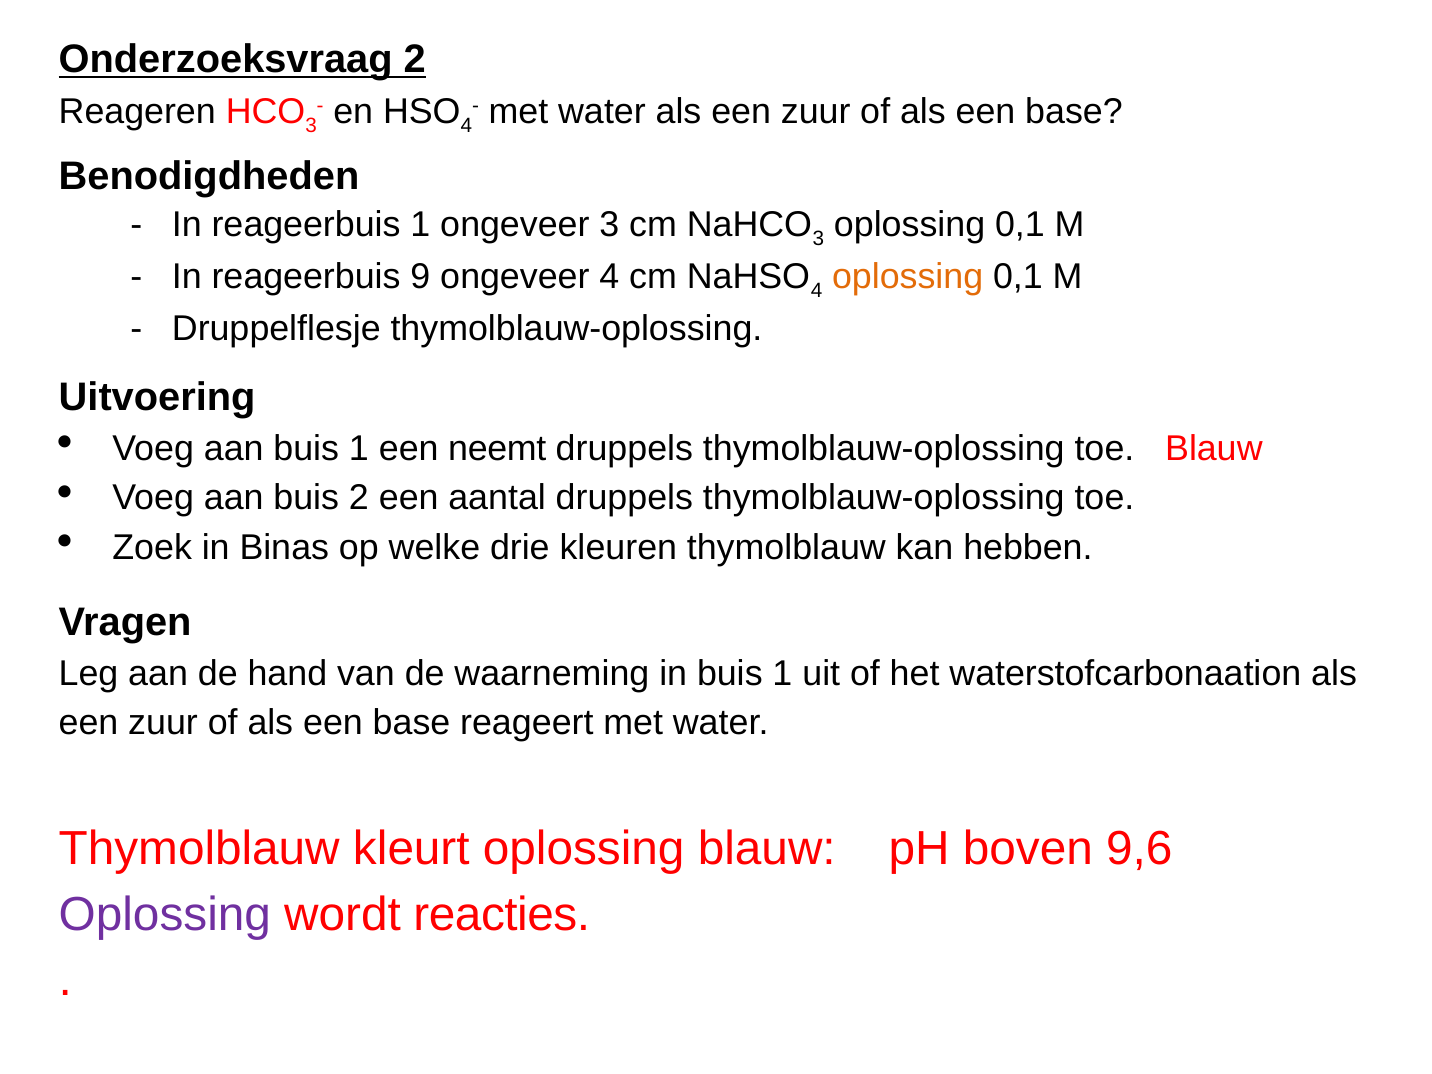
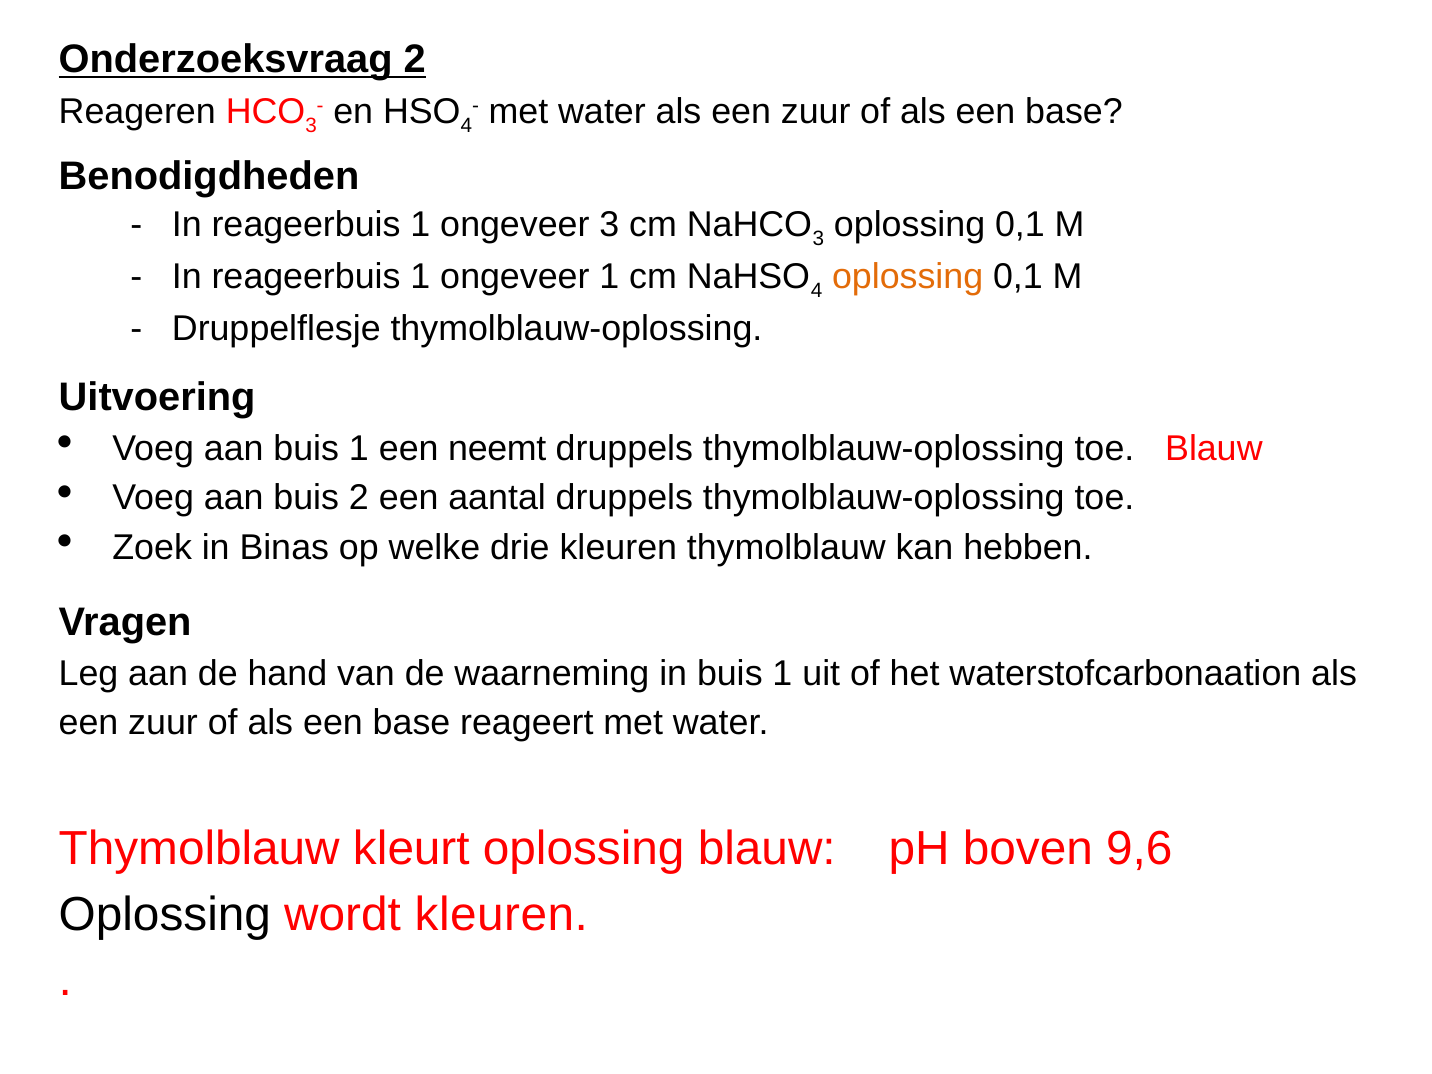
9: 9 -> 1 (420, 277)
ongeveer 4: 4 -> 1 (609, 277)
Oplossing colour: purple -> black (165, 914)
wordt reacties: reacties -> kleuren (501, 914)
